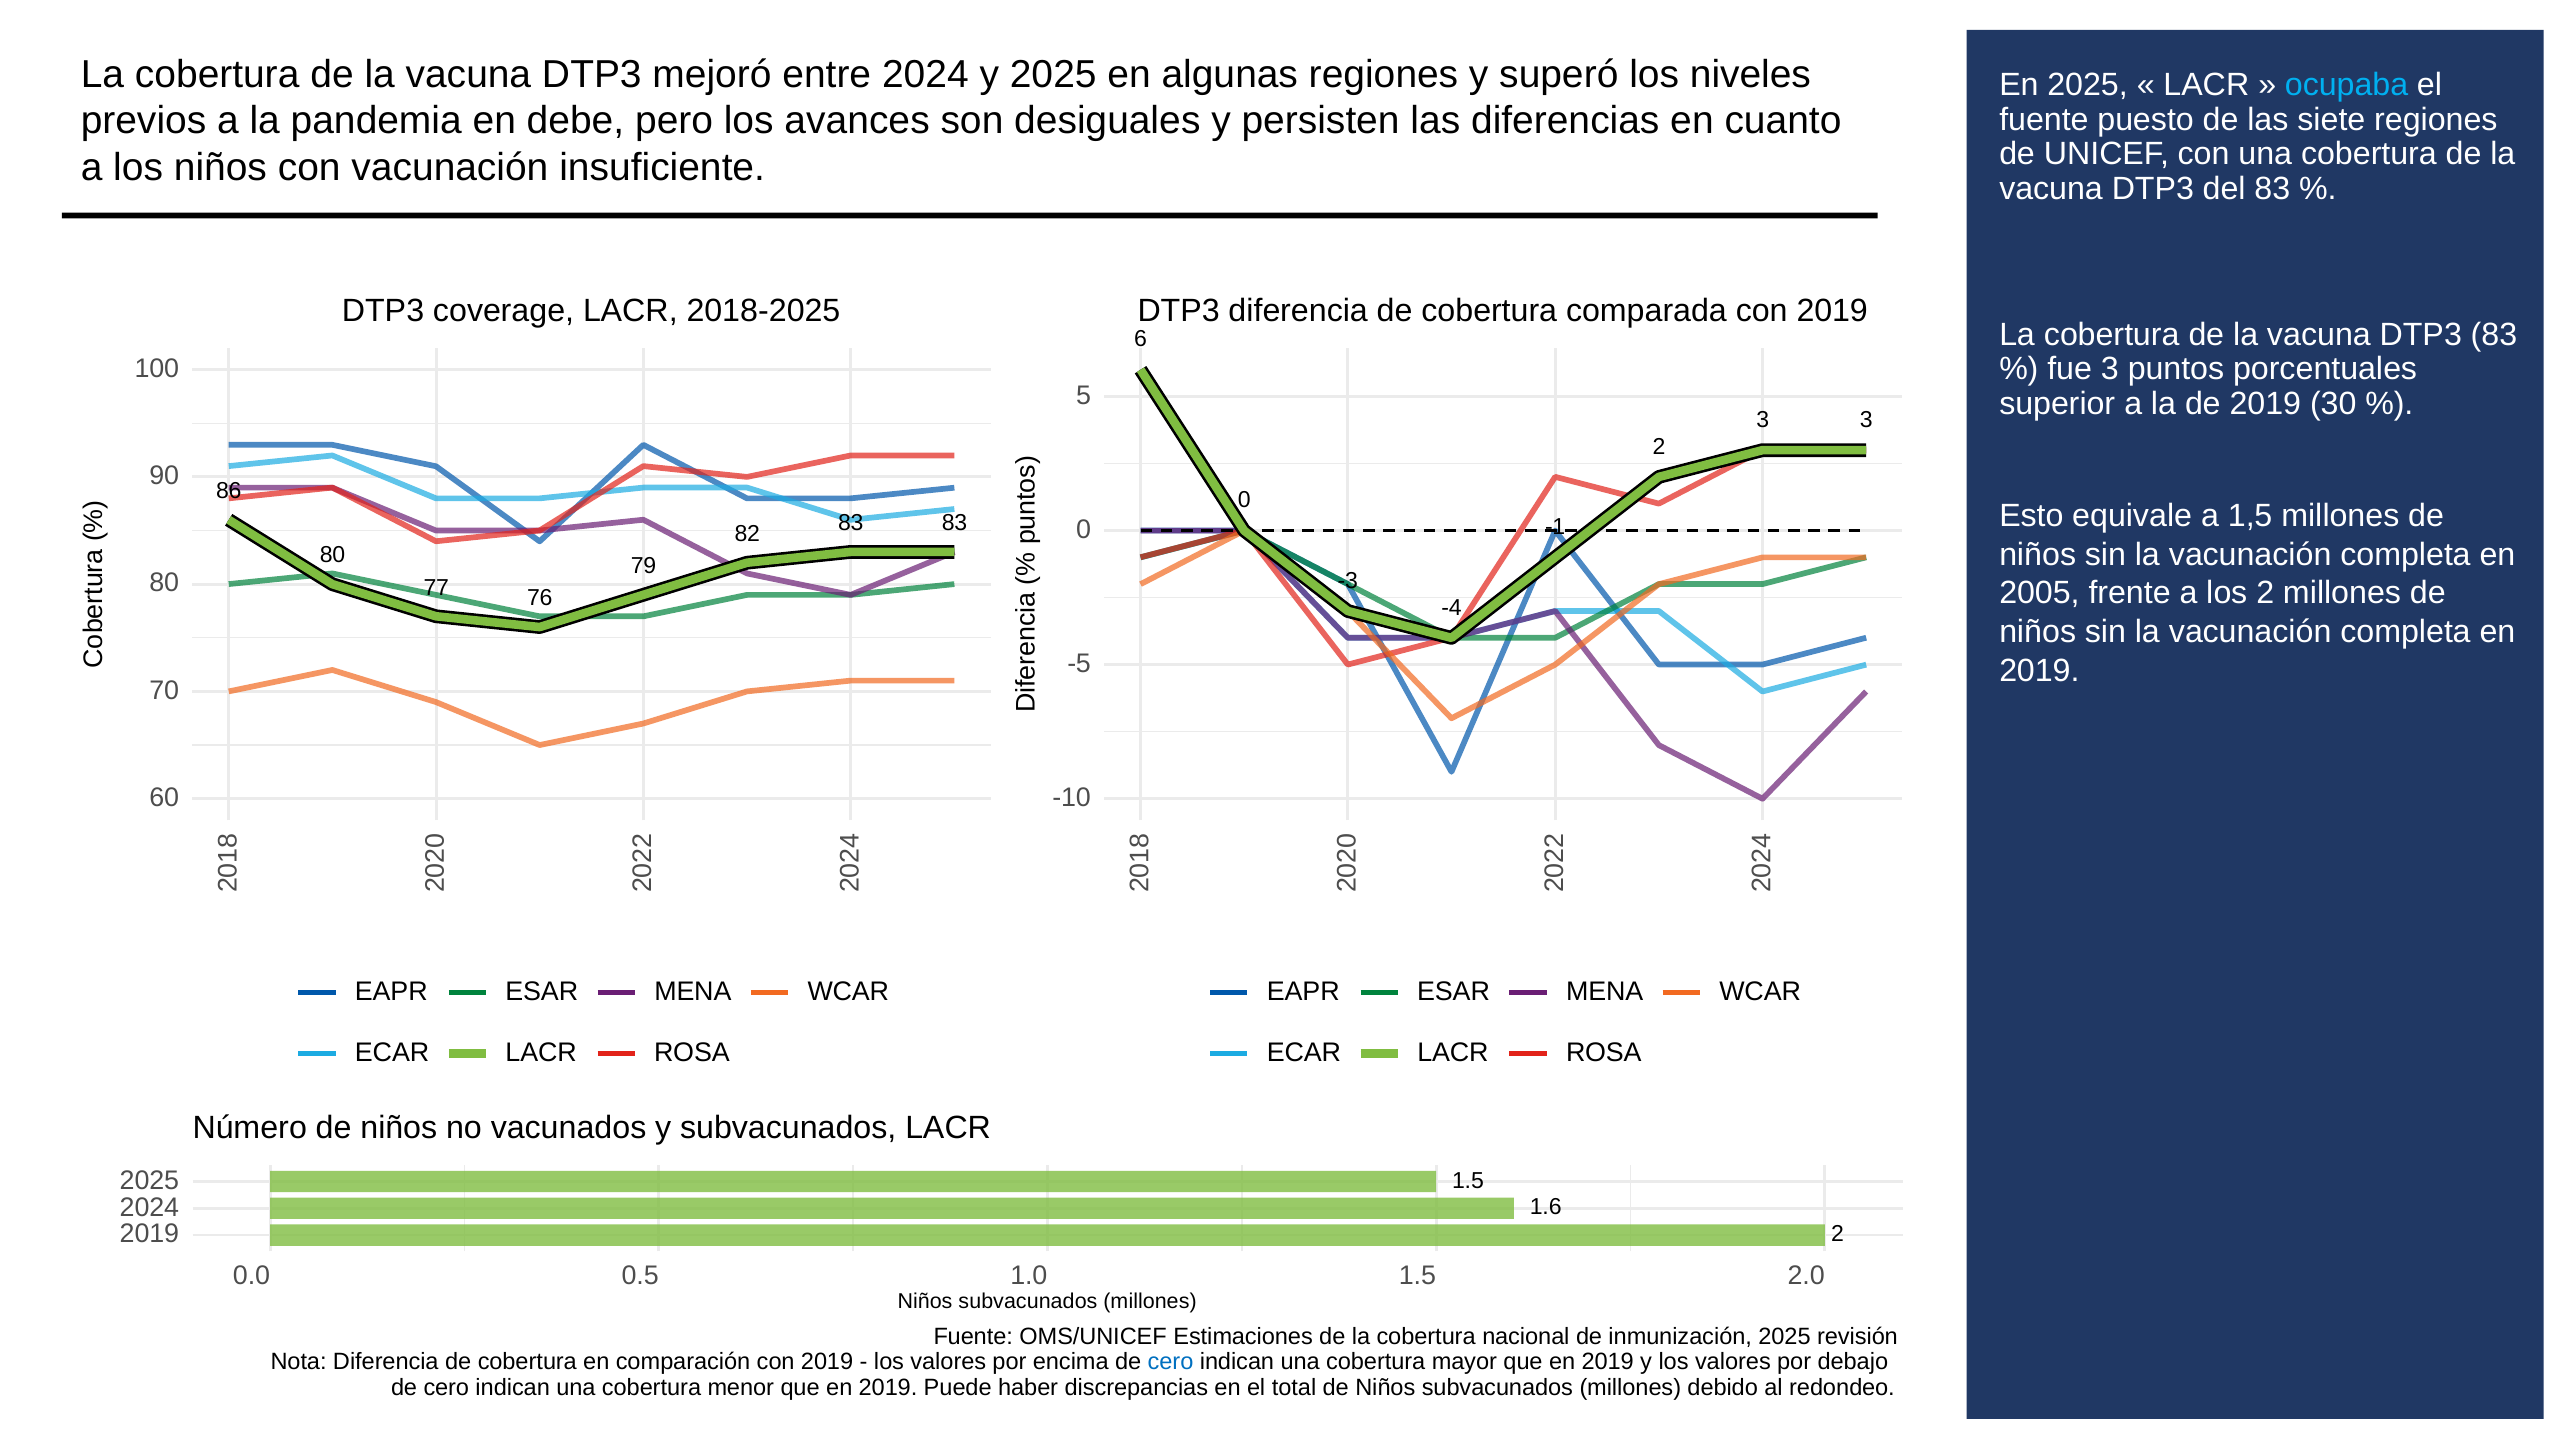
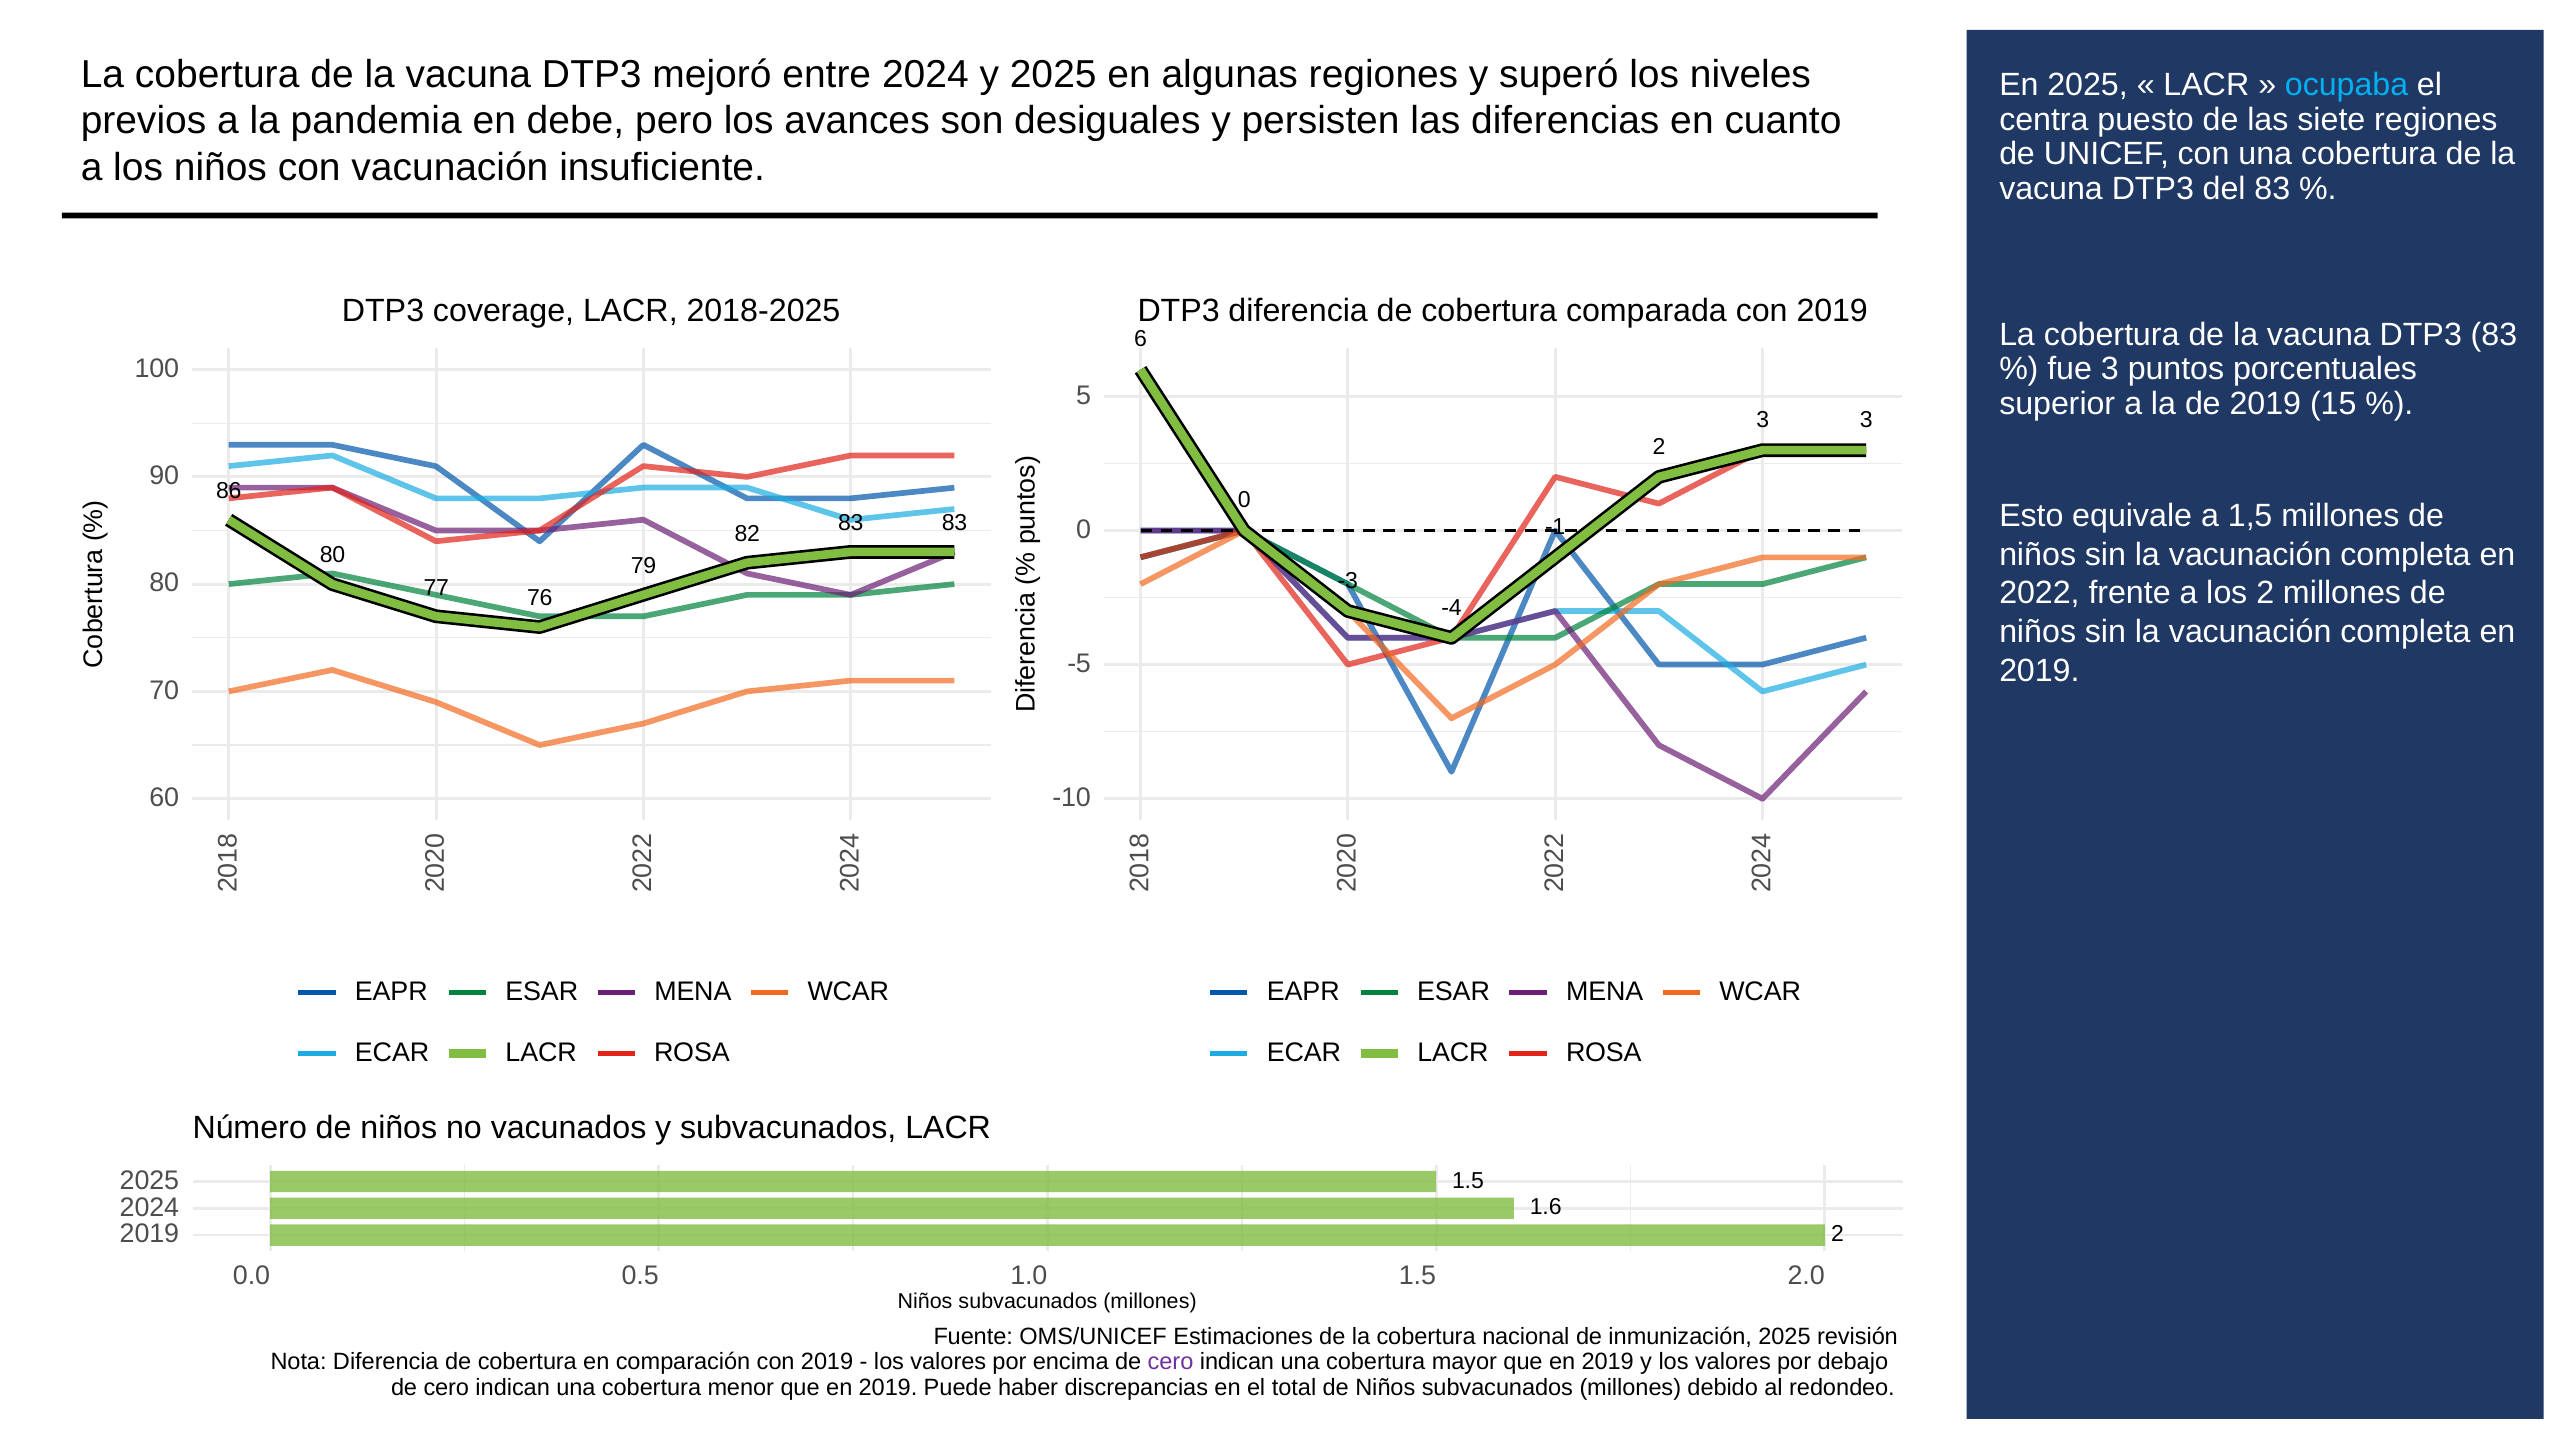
fuente: fuente -> centra (2044, 119)
30: 30 -> 15 (2333, 404)
2005: 2005 -> 2022 (2039, 593)
cero colour: blue -> purple (1171, 1362)
